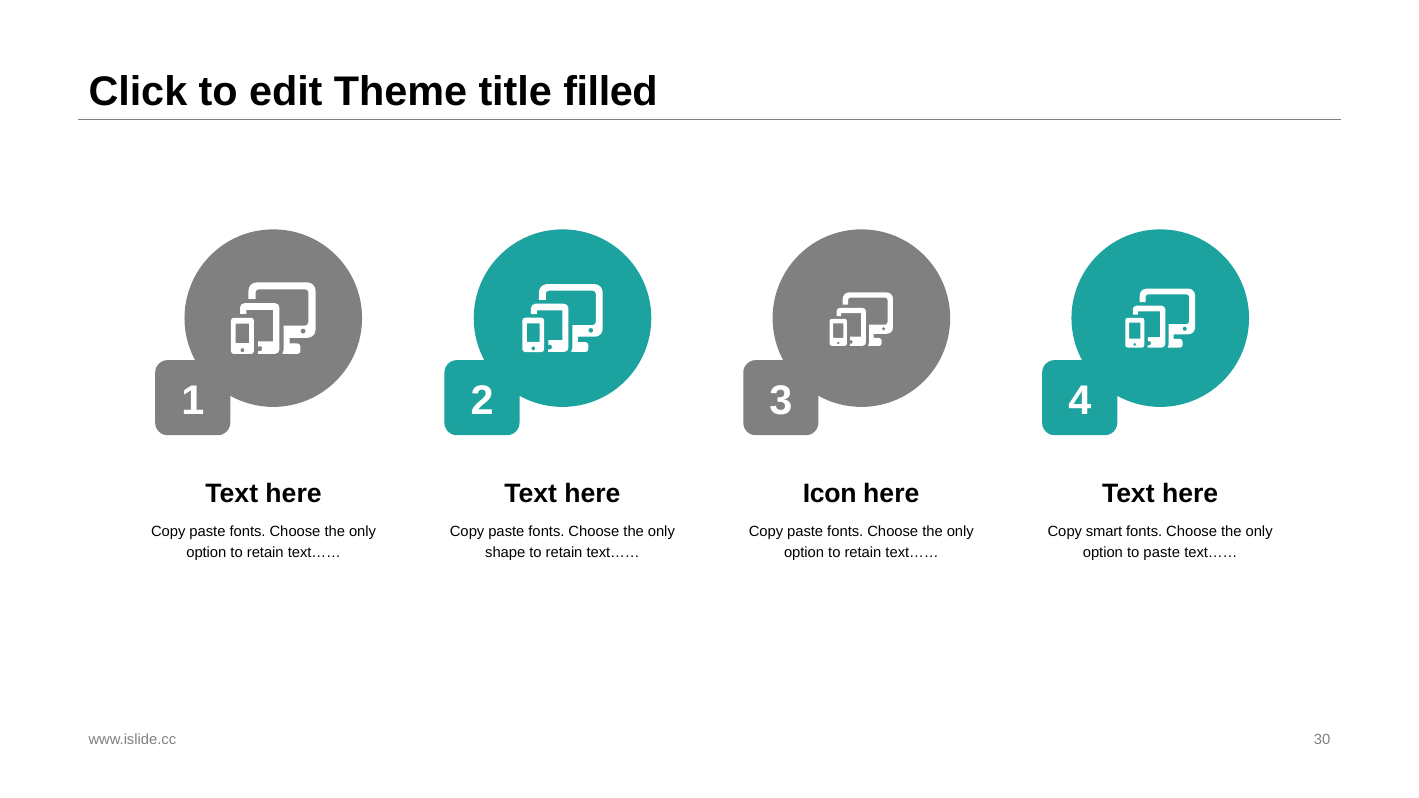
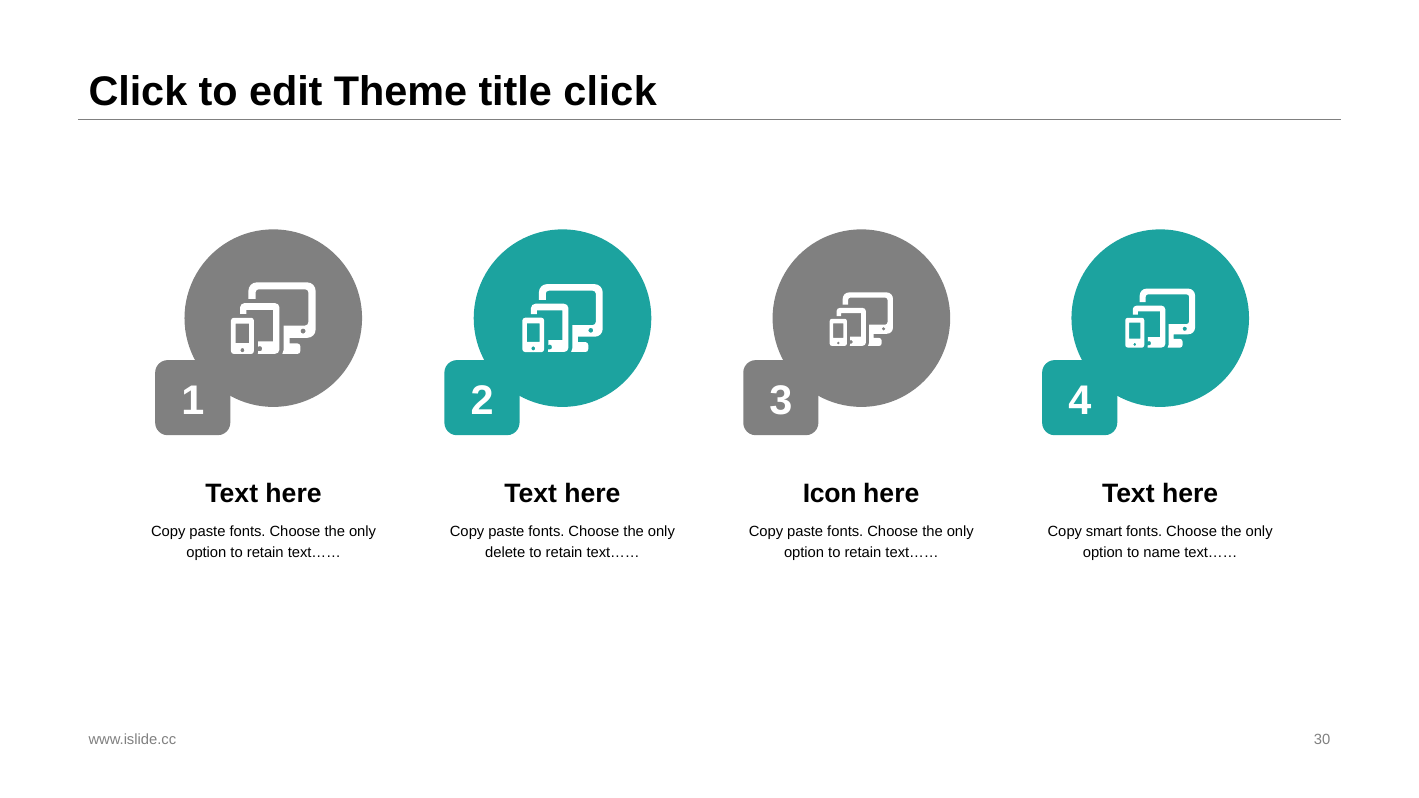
title filled: filled -> click (610, 92)
shape: shape -> delete (505, 553)
to paste: paste -> name (1162, 553)
